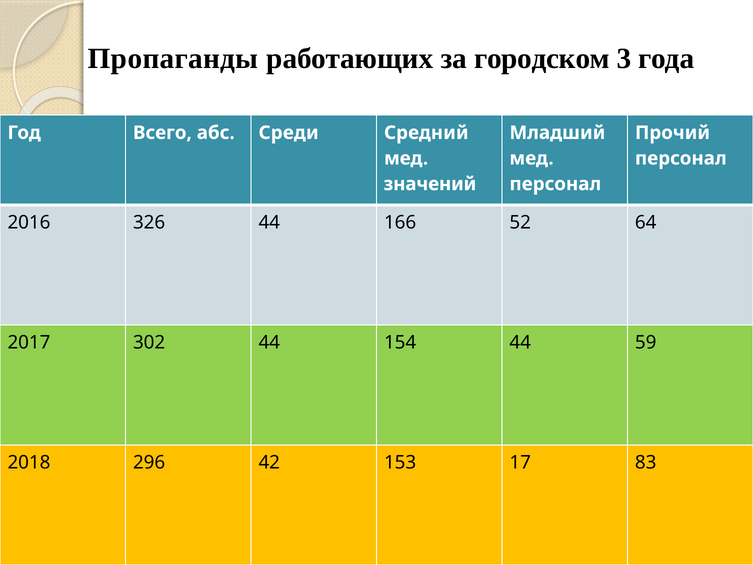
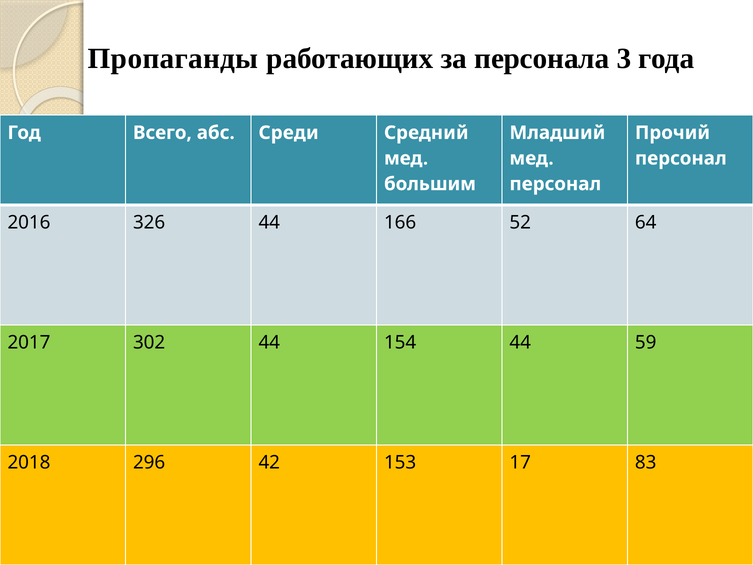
городском: городском -> персонала (542, 59)
значений: значений -> большим (430, 184)
